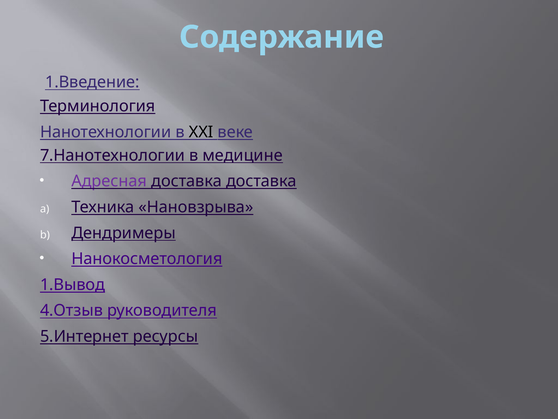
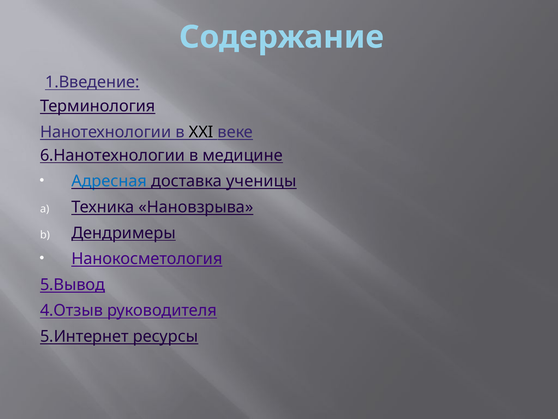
7.Нанотехнологии: 7.Нанотехнологии -> 6.Нанотехнологии (112, 155)
Адресная colour: purple -> blue (109, 181)
доставка доставка: доставка -> ученицы (261, 181)
1.Вывод: 1.Вывод -> 5.Вывод (73, 284)
